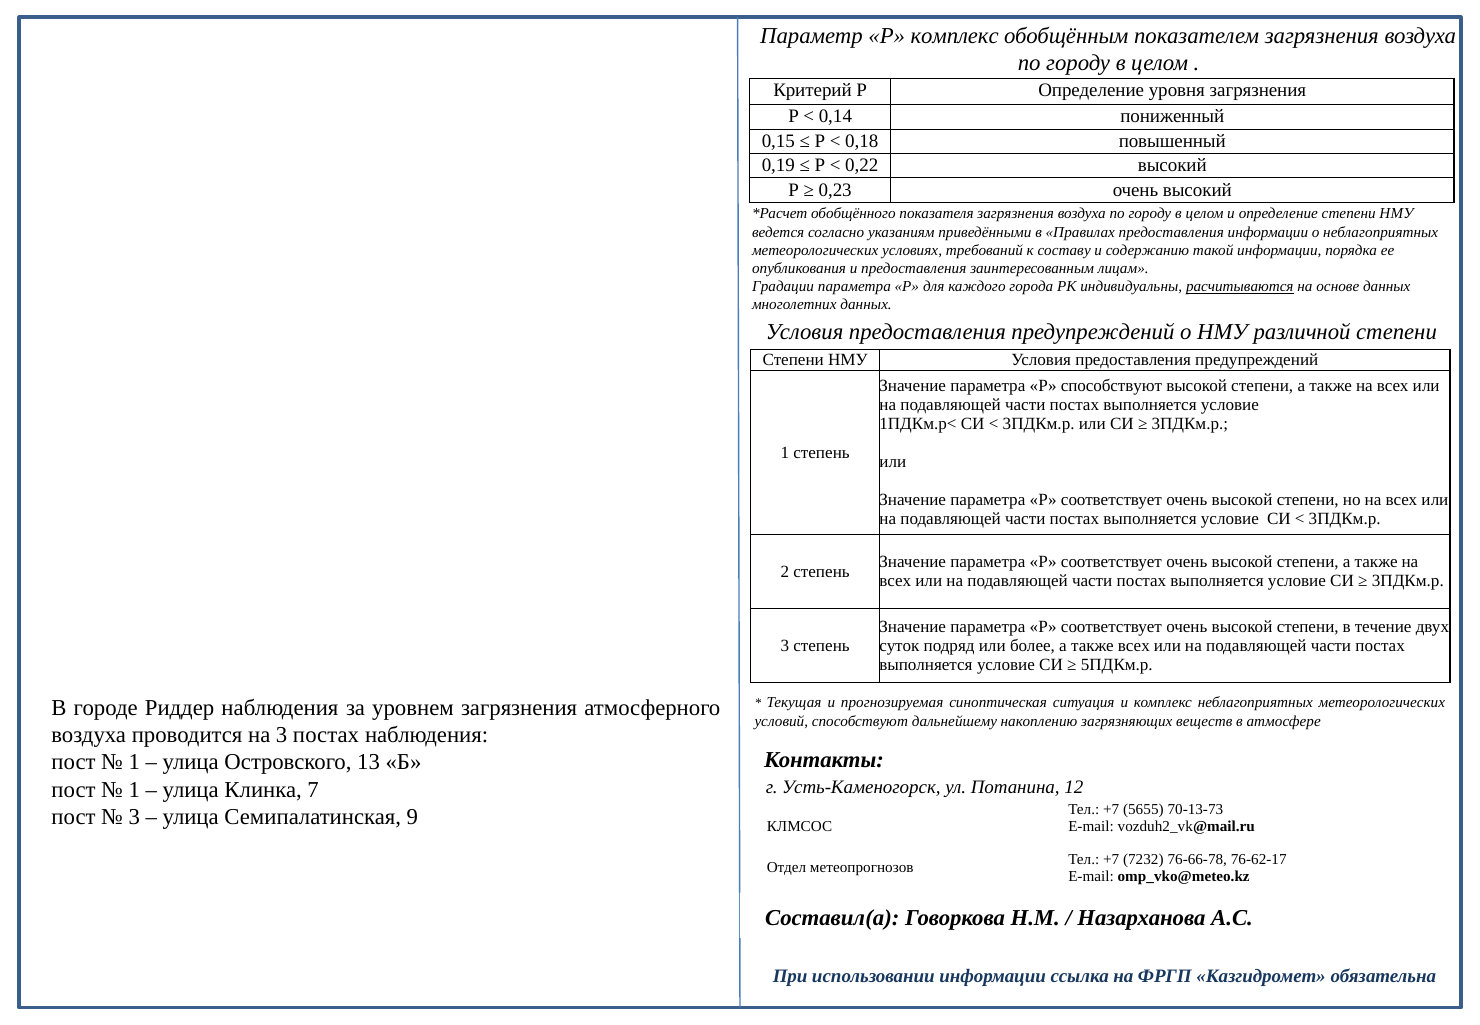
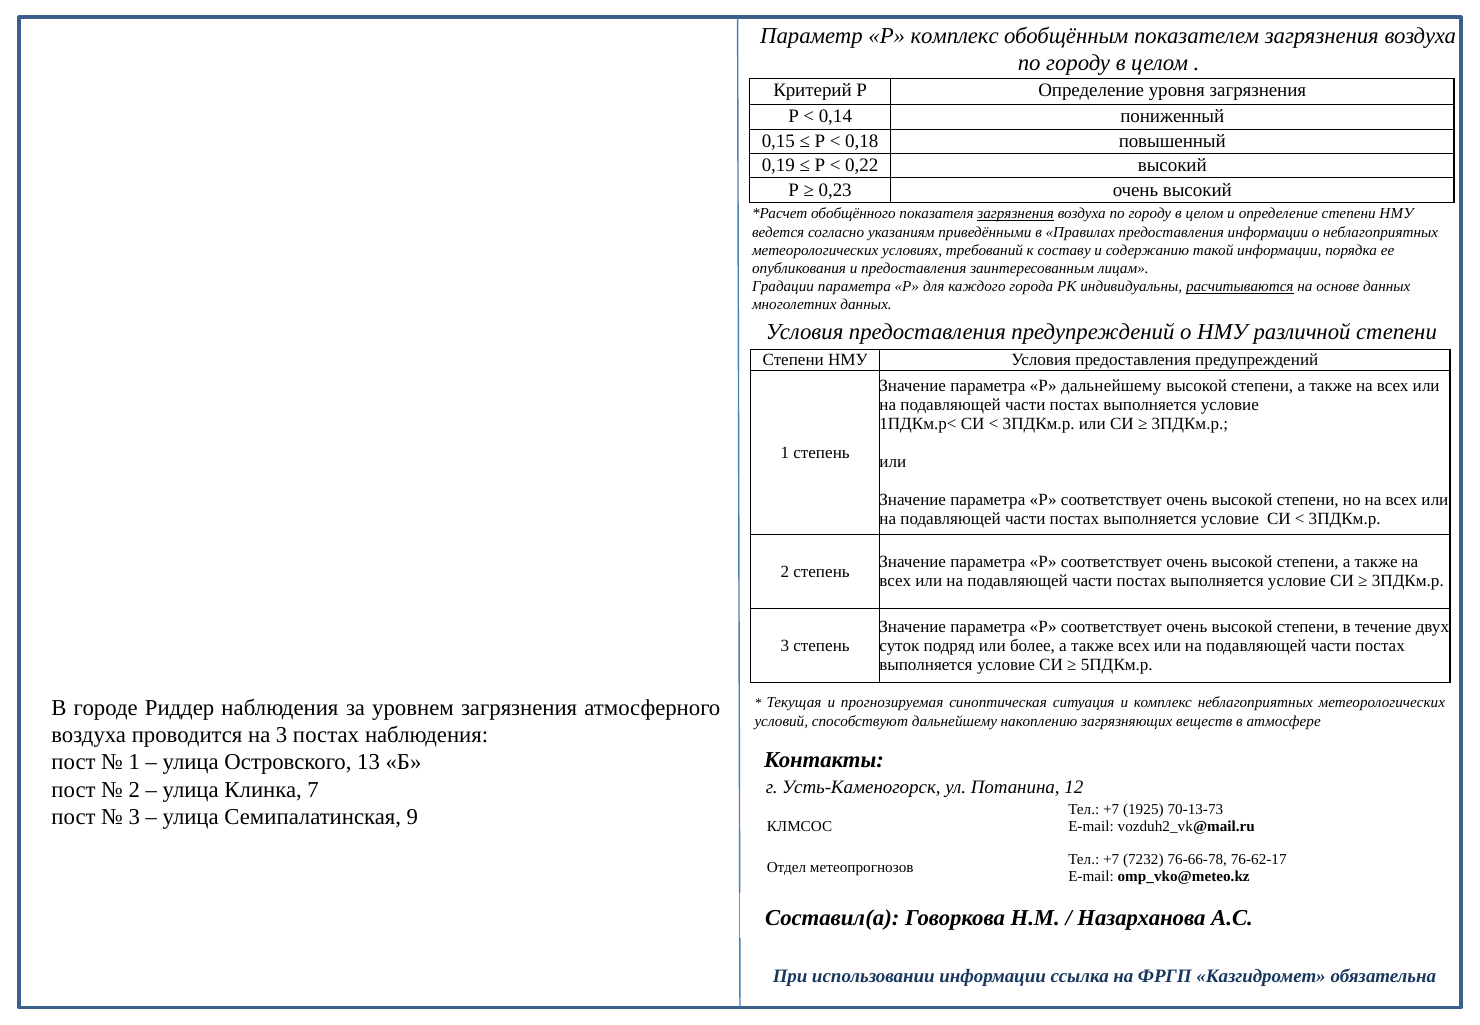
загрязнения underline: none -> present (1016, 214)
Р способствуют: способствуют -> дальнейшему (1111, 386)
1: 1 -> 2 (134, 789)
5655: 5655 -> 1925 (1143, 809)
